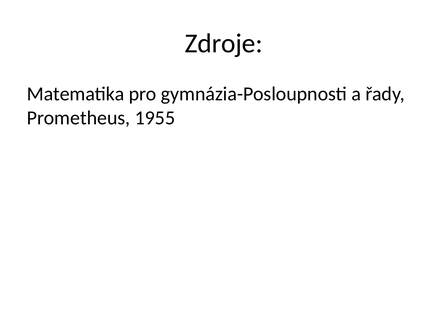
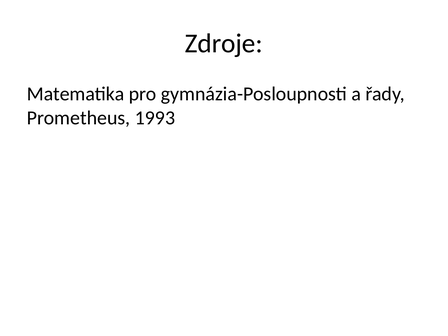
1955: 1955 -> 1993 (155, 118)
